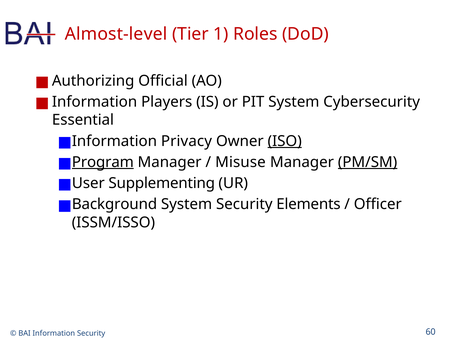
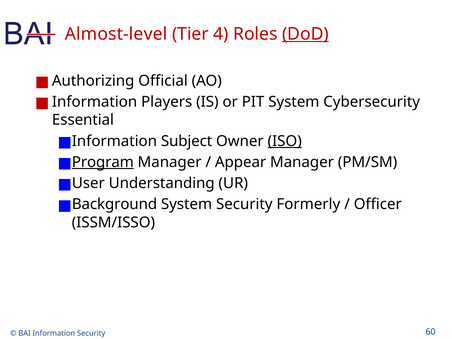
1: 1 -> 4 (221, 34)
DoD underline: none -> present (305, 34)
Privacy: Privacy -> Subject (187, 141)
Misuse: Misuse -> Appear (241, 162)
PM/SM underline: present -> none (368, 162)
Supplementing: Supplementing -> Understanding (162, 183)
Elements: Elements -> Formerly (308, 204)
